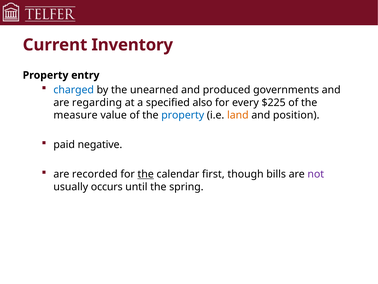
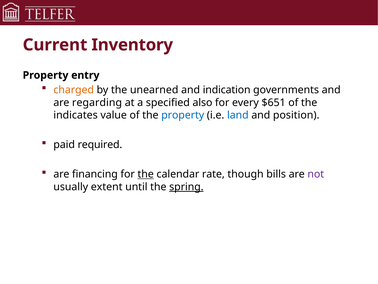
charged colour: blue -> orange (74, 90)
produced: produced -> indication (227, 90)
$225: $225 -> $651 (274, 102)
measure: measure -> indicates (76, 115)
land colour: orange -> blue (238, 115)
negative: negative -> required (100, 144)
recorded: recorded -> financing (95, 174)
first: first -> rate (213, 174)
occurs: occurs -> extent (107, 187)
spring underline: none -> present (186, 187)
